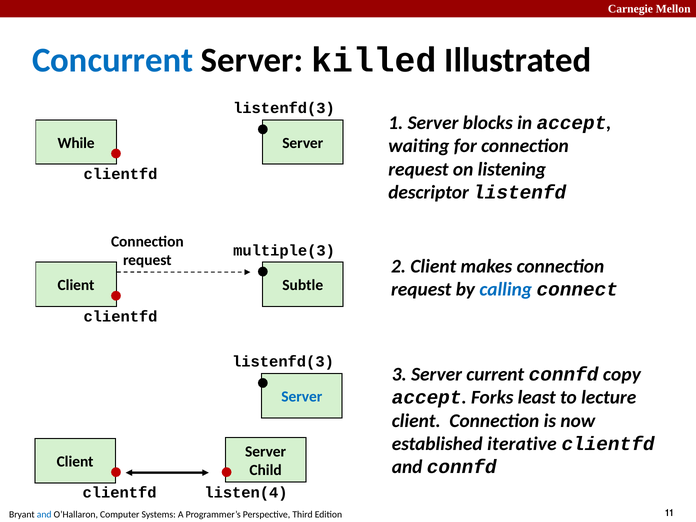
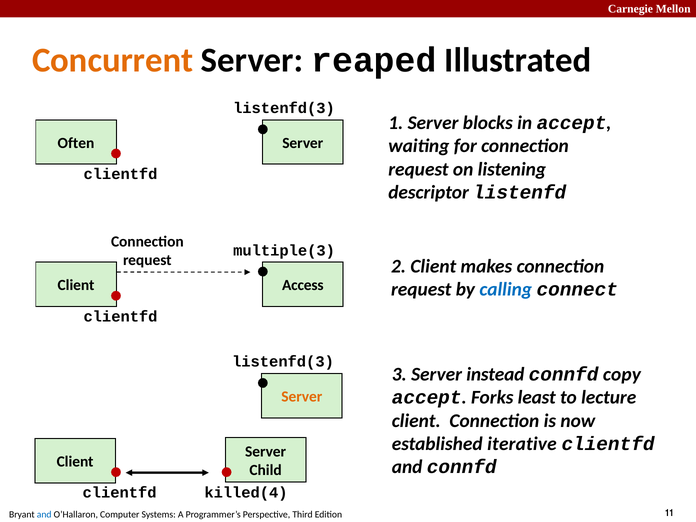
Concurrent colour: blue -> orange (113, 60)
killed: killed -> reaped (374, 60)
While: While -> Often (76, 143)
Subtle: Subtle -> Access (303, 285)
current: current -> instead (495, 374)
Server colour: blue -> orange (302, 397)
listen(4: listen(4 -> killed(4 (246, 493)
